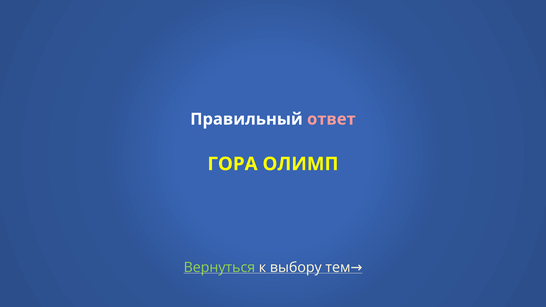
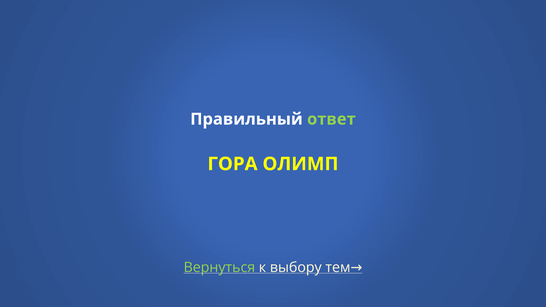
ответ colour: pink -> light green (331, 119)
